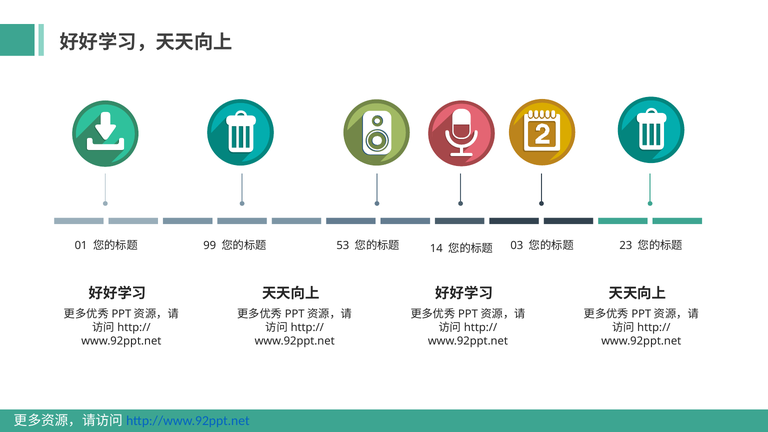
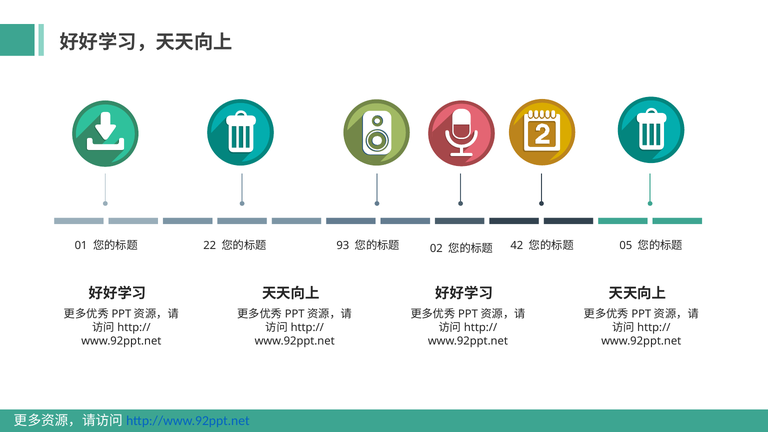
99: 99 -> 22 (210, 246)
53: 53 -> 93 (343, 246)
14: 14 -> 02 (436, 248)
03: 03 -> 42 (517, 246)
23: 23 -> 05 (626, 246)
